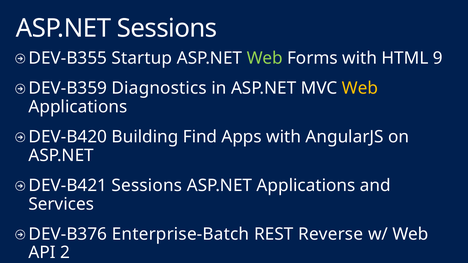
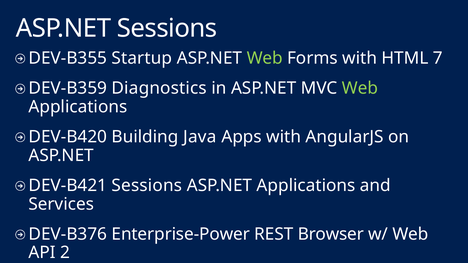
9: 9 -> 7 (438, 58)
Web colour: yellow -> light green (360, 88)
Find: Find -> Java (200, 137)
Enterprise-Batch: Enterprise-Batch -> Enterprise-Power (181, 234)
Reverse: Reverse -> Browser (331, 234)
